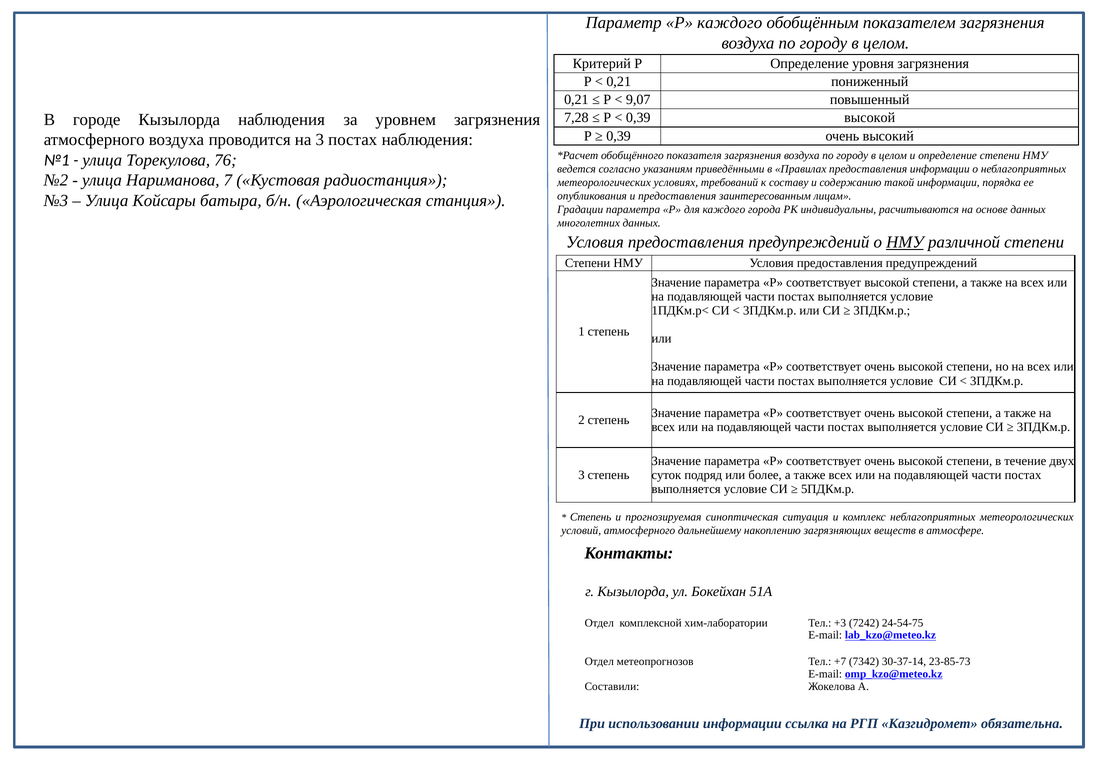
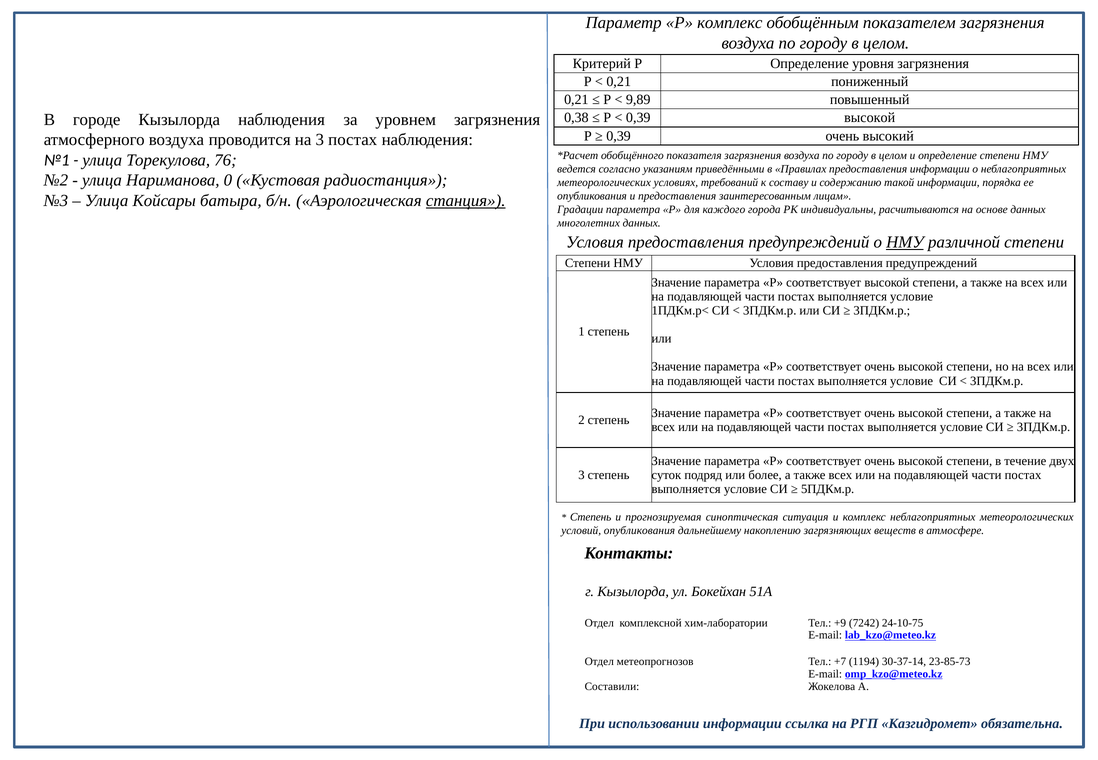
Р каждого: каждого -> комплекс (730, 23)
9,07: 9,07 -> 9,89 (638, 100)
7,28: 7,28 -> 0,38 (576, 118)
7: 7 -> 0 (228, 180)
станция underline: none -> present (466, 201)
условий атмосферного: атмосферного -> опубликования (639, 531)
+3: +3 -> +9 (840, 623)
24-54-75: 24-54-75 -> 24-10-75 (903, 623)
7342: 7342 -> 1194 (864, 662)
